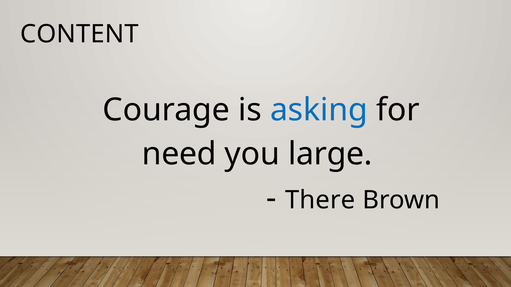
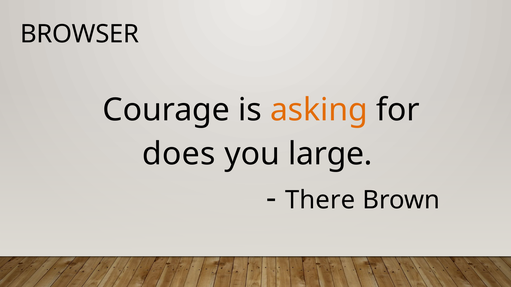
CONTENT: CONTENT -> BROWSER (80, 34)
asking colour: blue -> orange (319, 110)
need: need -> does (179, 154)
